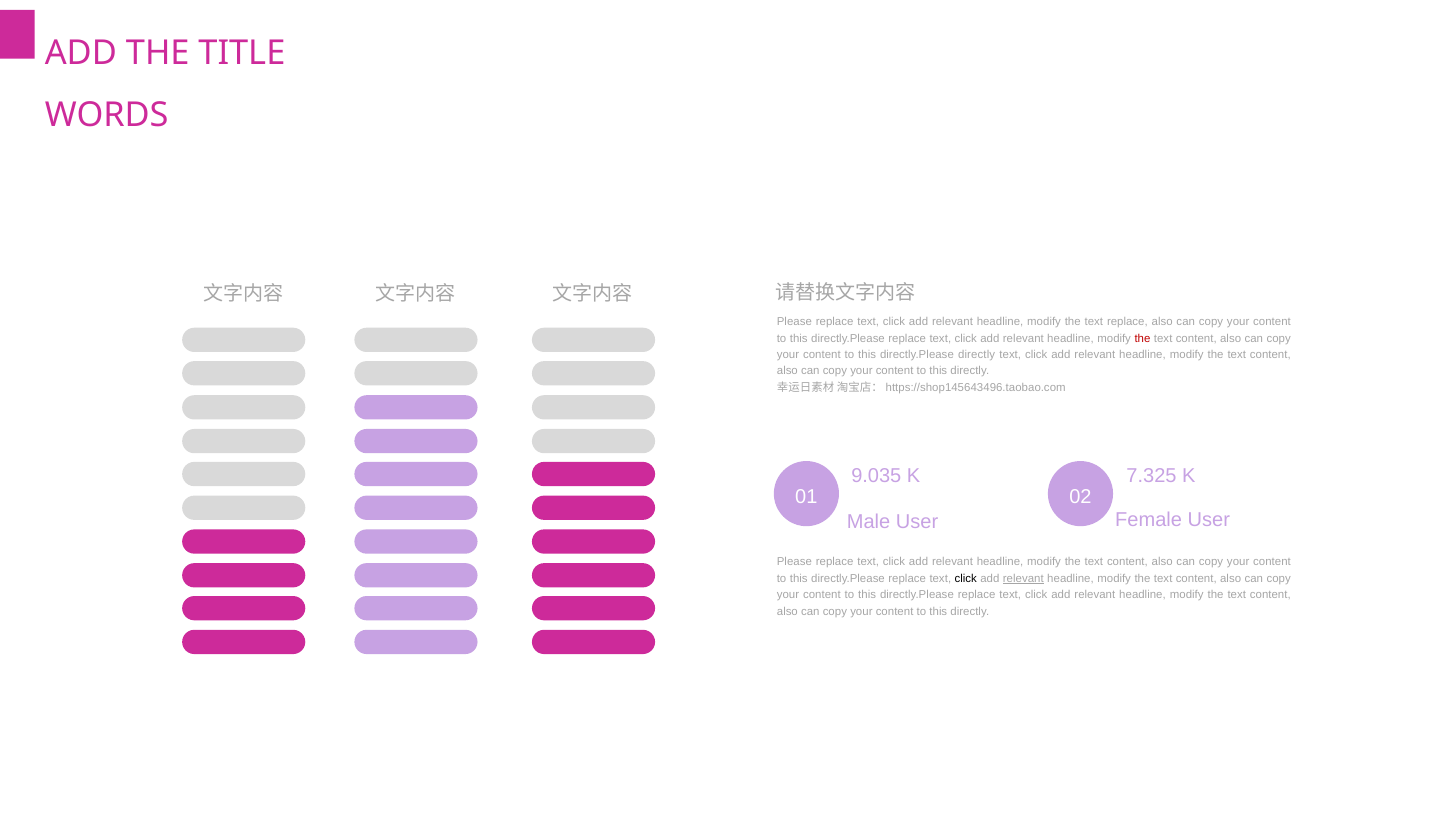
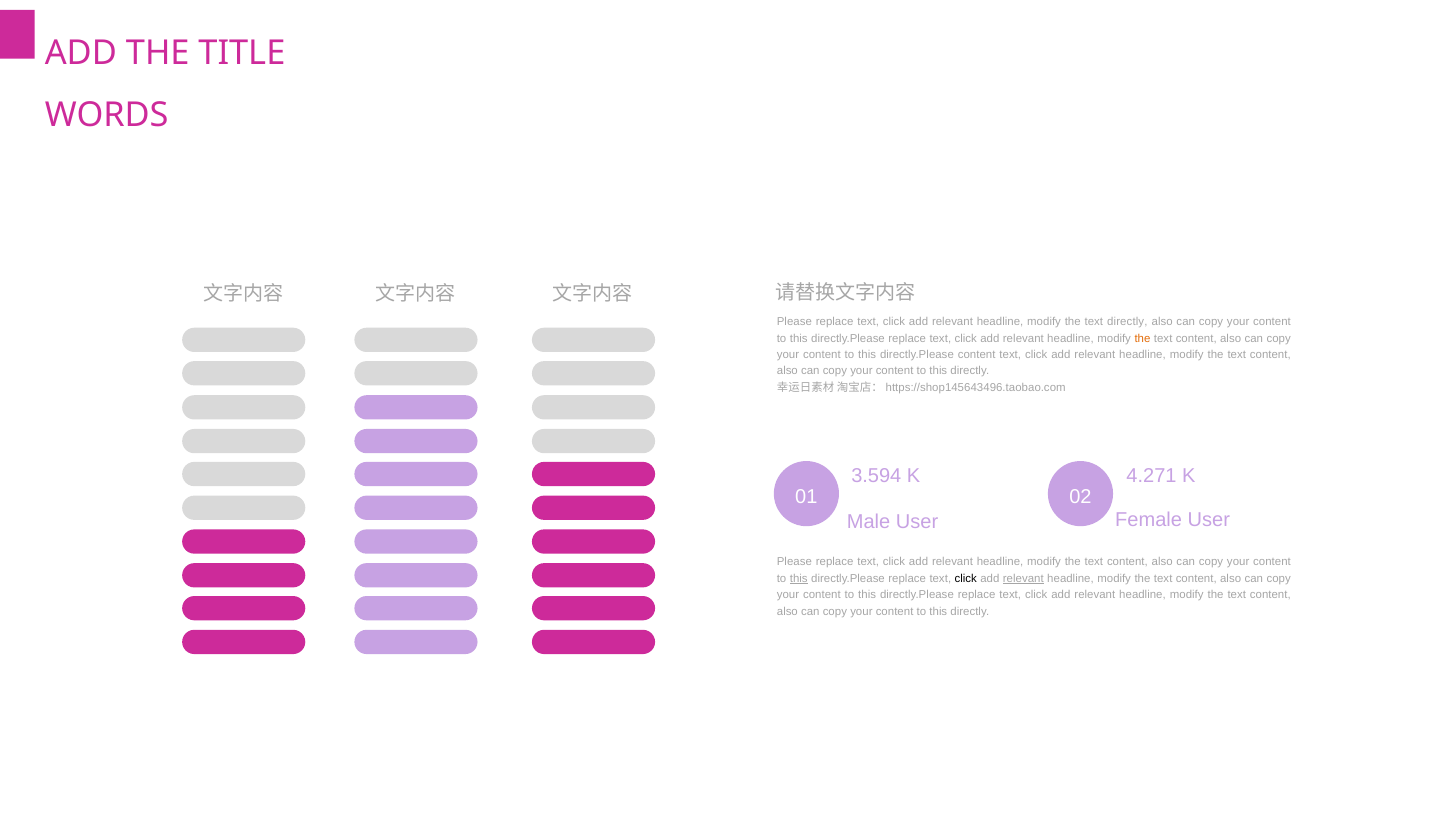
text replace: replace -> directly (1127, 322)
the colour: red -> orange (1142, 338)
directly.Please directly: directly -> content (977, 355)
9.035: 9.035 -> 3.594 (876, 476)
7.325: 7.325 -> 4.271 (1152, 476)
this underline: none -> present (799, 579)
